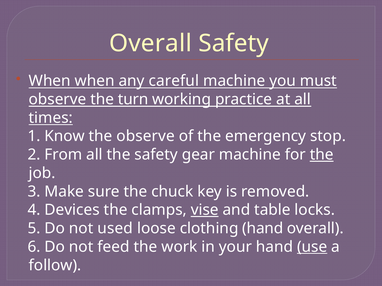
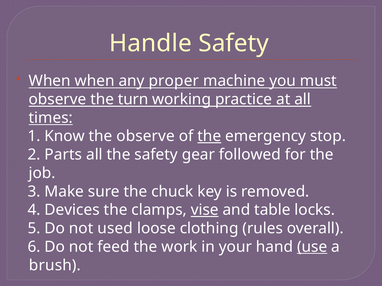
Overall: Overall -> Handle (150, 44)
careful: careful -> proper (174, 81)
the underline: none -> present (209, 136)
From: From -> Parts (63, 155)
gear machine: machine -> followed (250, 155)
the underline: present -> none (322, 155)
clothing hand: hand -> rules (263, 229)
follow: follow -> brush (55, 266)
